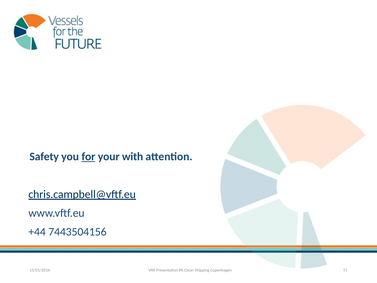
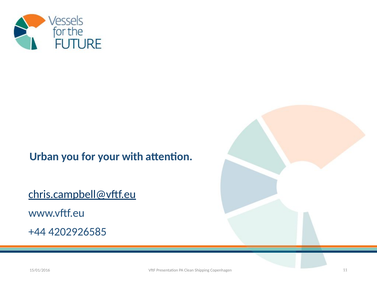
Safety: Safety -> Urban (44, 156)
for underline: present -> none (88, 156)
7443504156: 7443504156 -> 4202926585 (77, 232)
